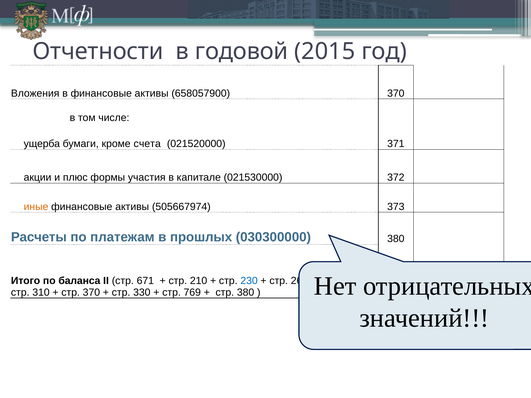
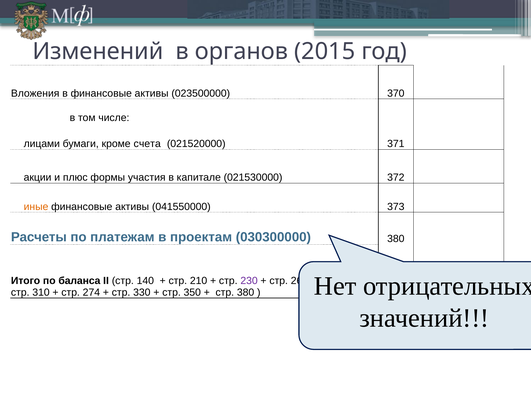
Отчетности: Отчетности -> Изменений (98, 51)
годовой: годовой -> органов (242, 51)
658057900: 658057900 -> 023500000 (201, 93)
ущерба: ущерба -> лицами (42, 144)
505667974: 505667974 -> 041550000 (181, 207)
прошлых: прошлых -> проектам (201, 237)
671: 671 -> 140 (145, 281)
230 colour: blue -> purple (249, 281)
стр 370: 370 -> 274 (91, 293)
769: 769 -> 350 (192, 293)
